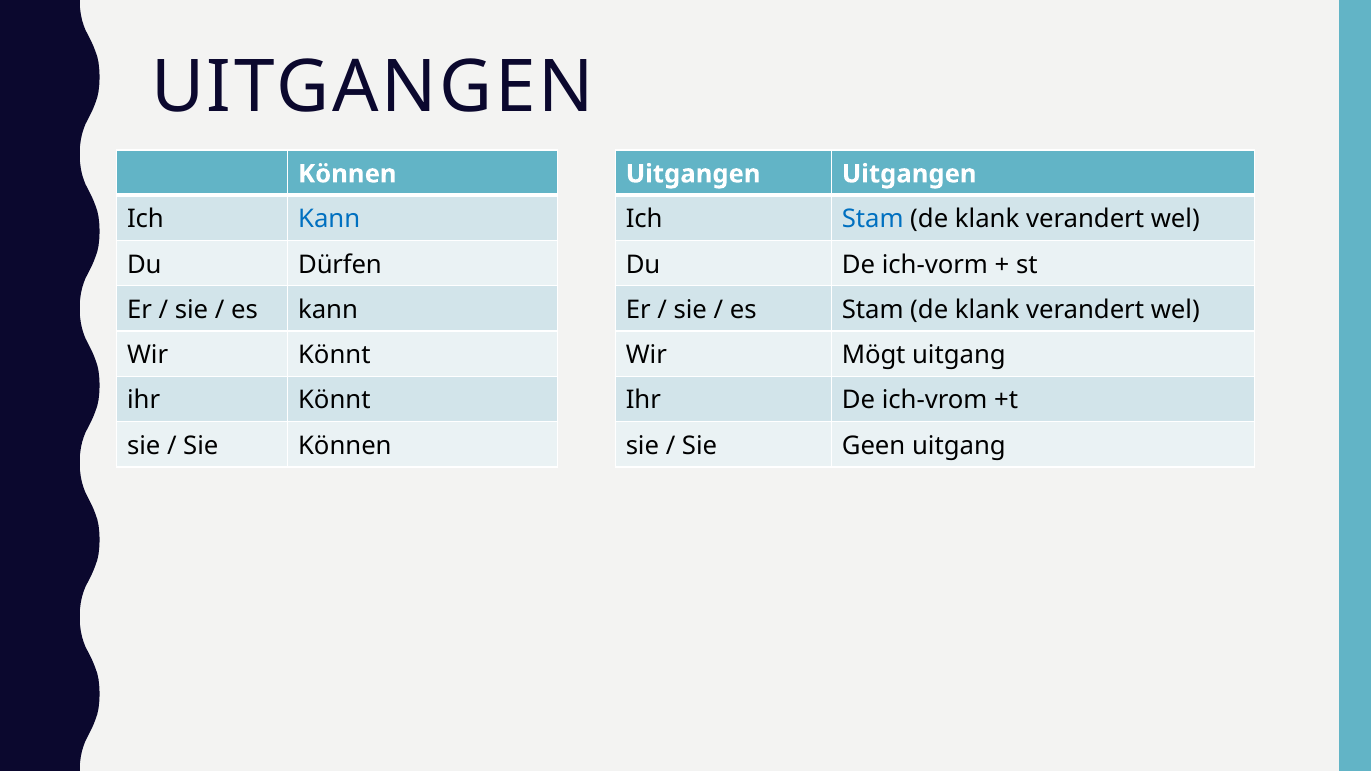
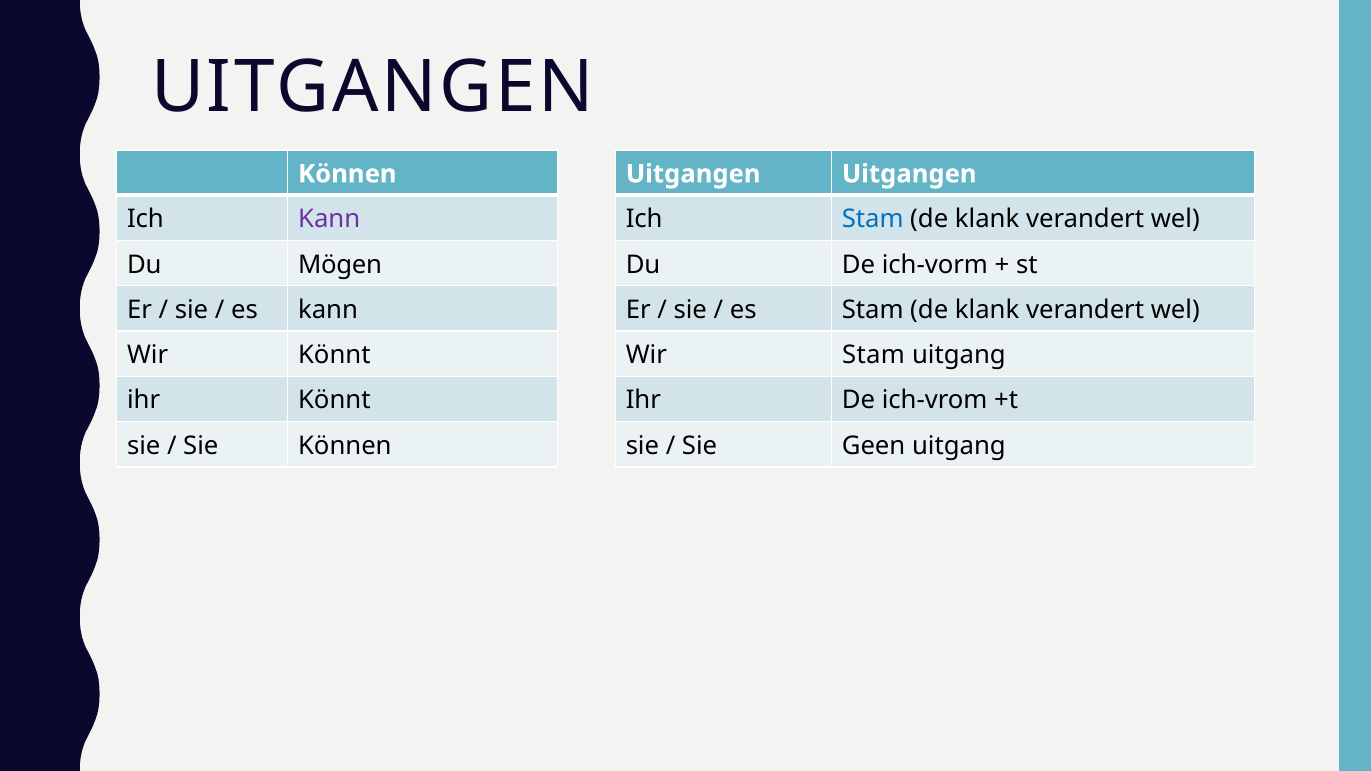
Kann colour: blue -> purple (329, 219)
Dürfen: Dürfen -> Mögen (340, 265)
Wir Mögt: Mögt -> Stam (873, 355)
